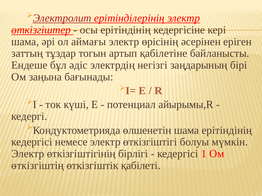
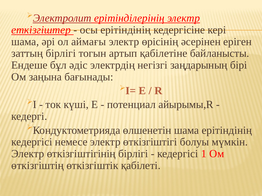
өткізгіштер: өткізгіштер -> еткізгіштер (41, 30)
заттың тұздар: тұздар -> бірлігі (61, 54)
